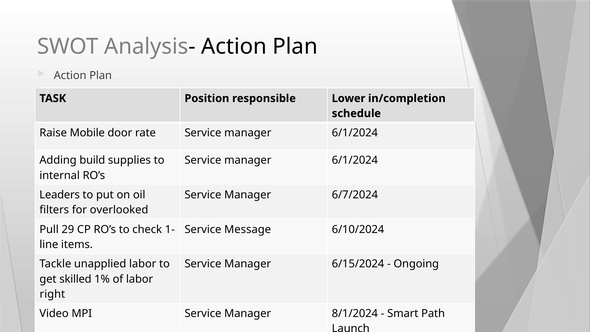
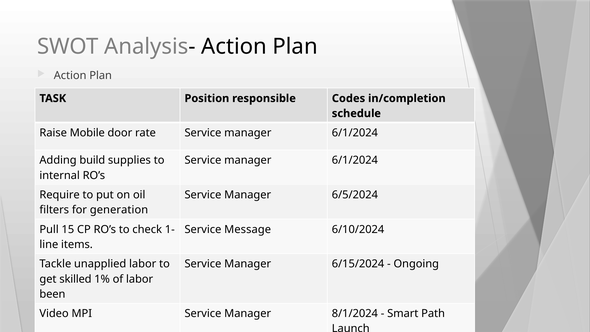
Lower: Lower -> Codes (348, 98)
Leaders: Leaders -> Require (60, 195)
6/7/2024: 6/7/2024 -> 6/5/2024 (355, 195)
overlooked: overlooked -> generation (119, 210)
29: 29 -> 15 (68, 229)
right: right -> been (52, 294)
